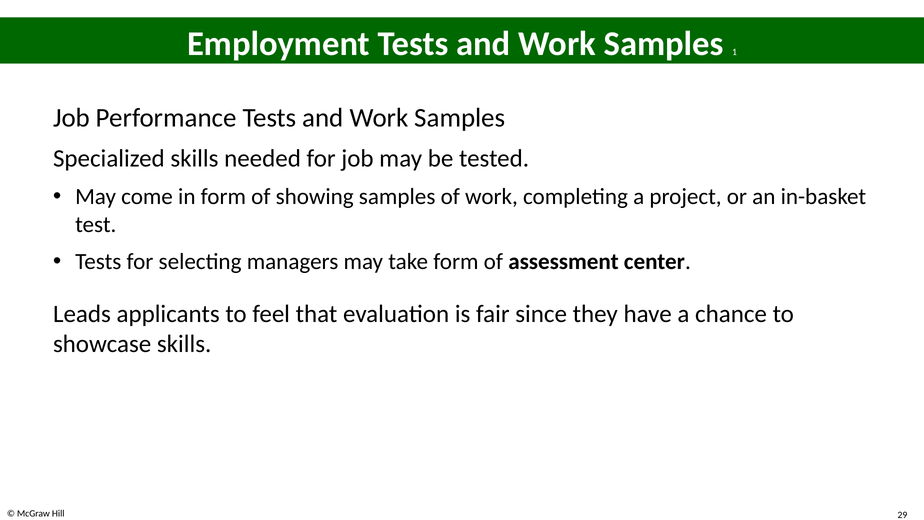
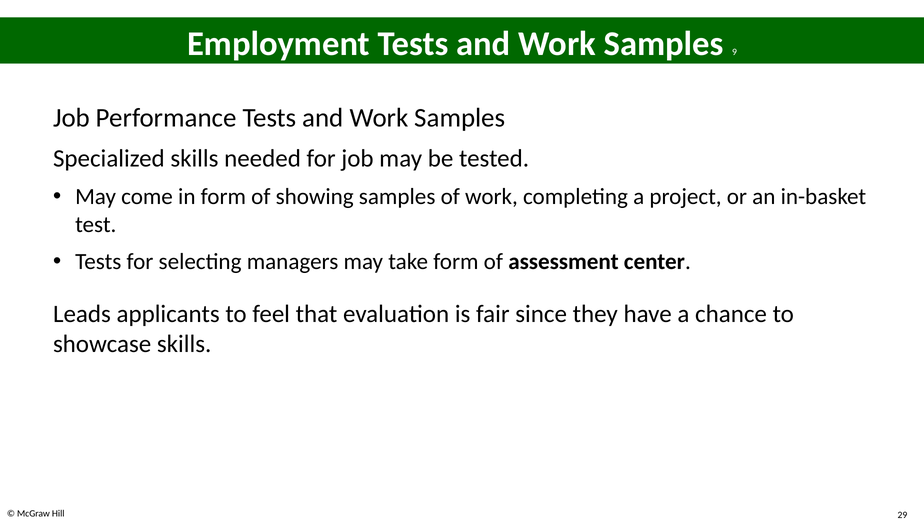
1: 1 -> 9 (734, 52)
